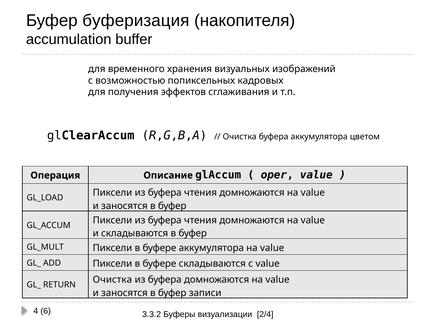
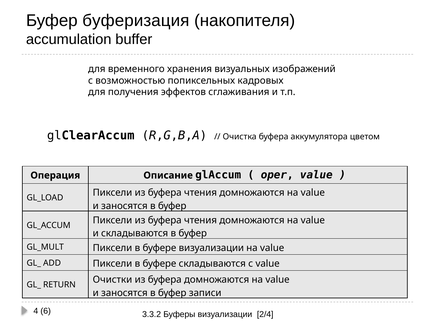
буфере аккумулятора: аккумулятора -> визуализации (211, 248)
RETURN Очистка: Очистка -> Очистки (112, 280)
